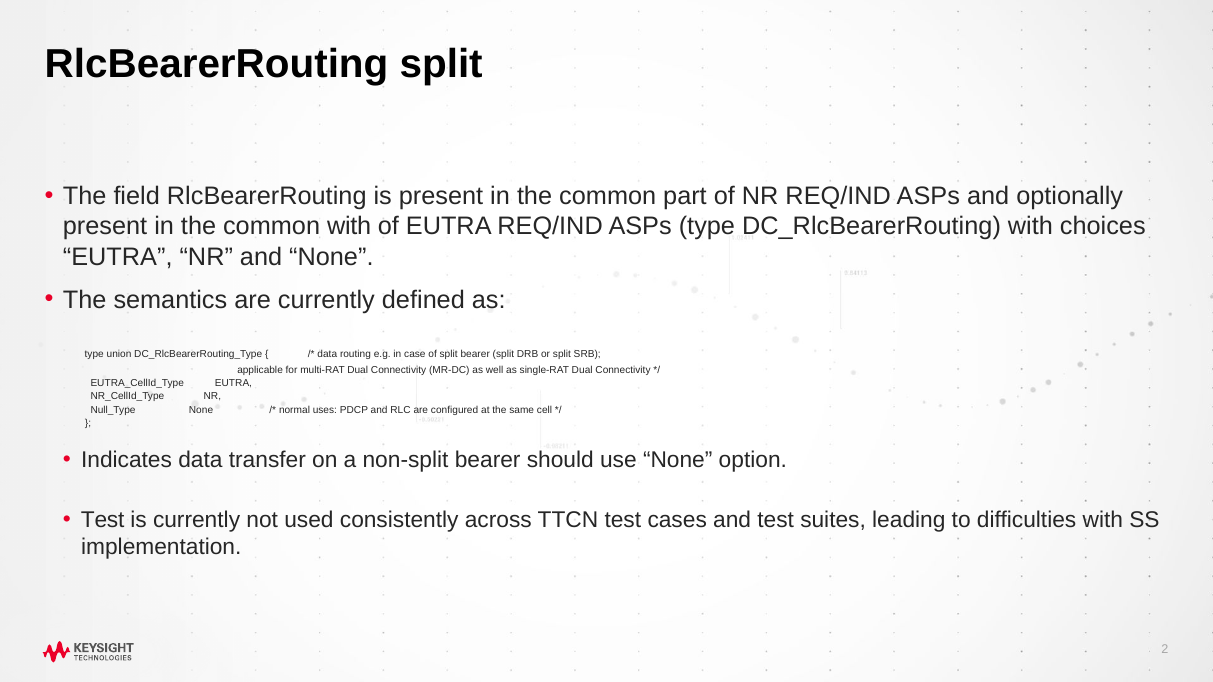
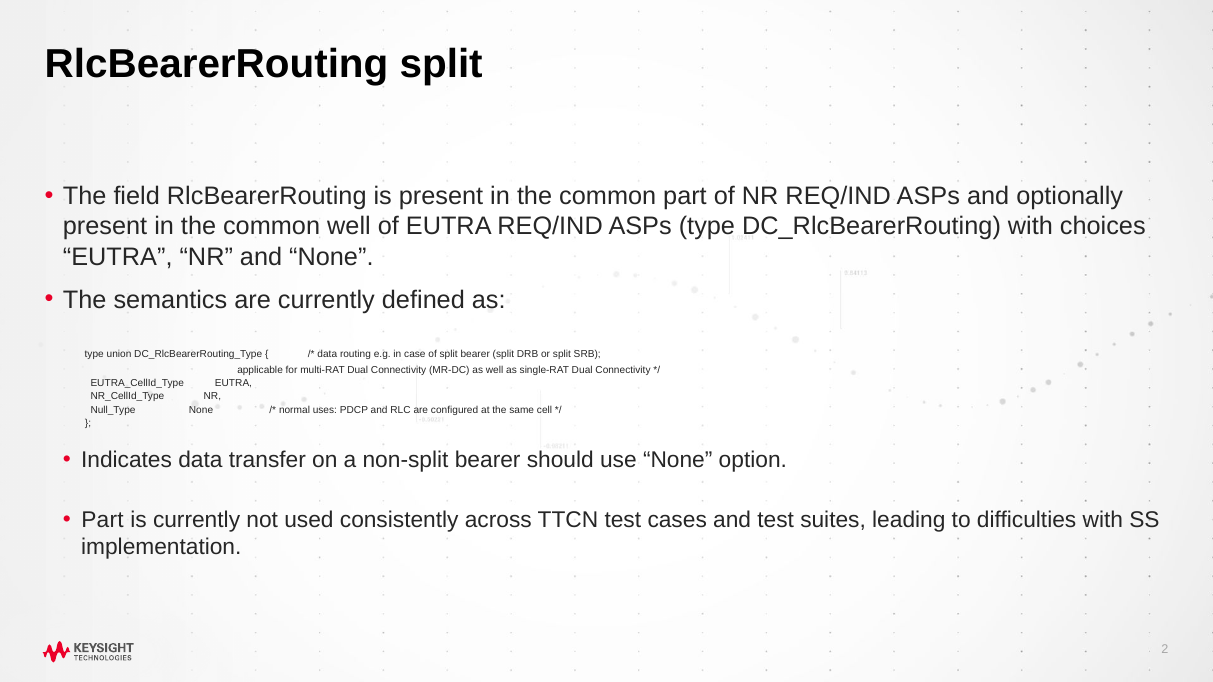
common with: with -> well (349, 227)
Test: Test -> Part (102, 520)
